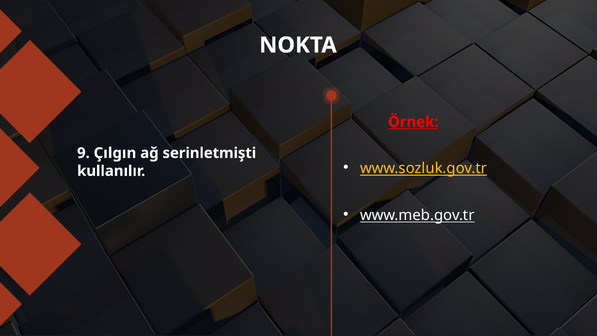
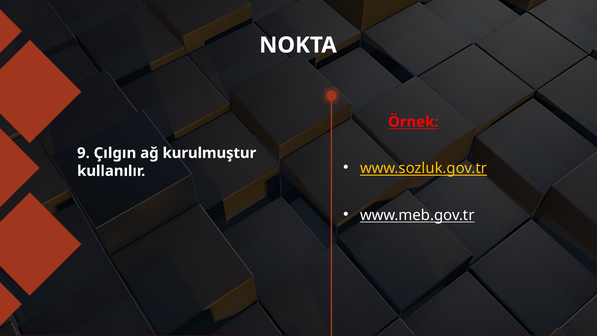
serinletmişti: serinletmişti -> kurulmuştur (209, 153)
